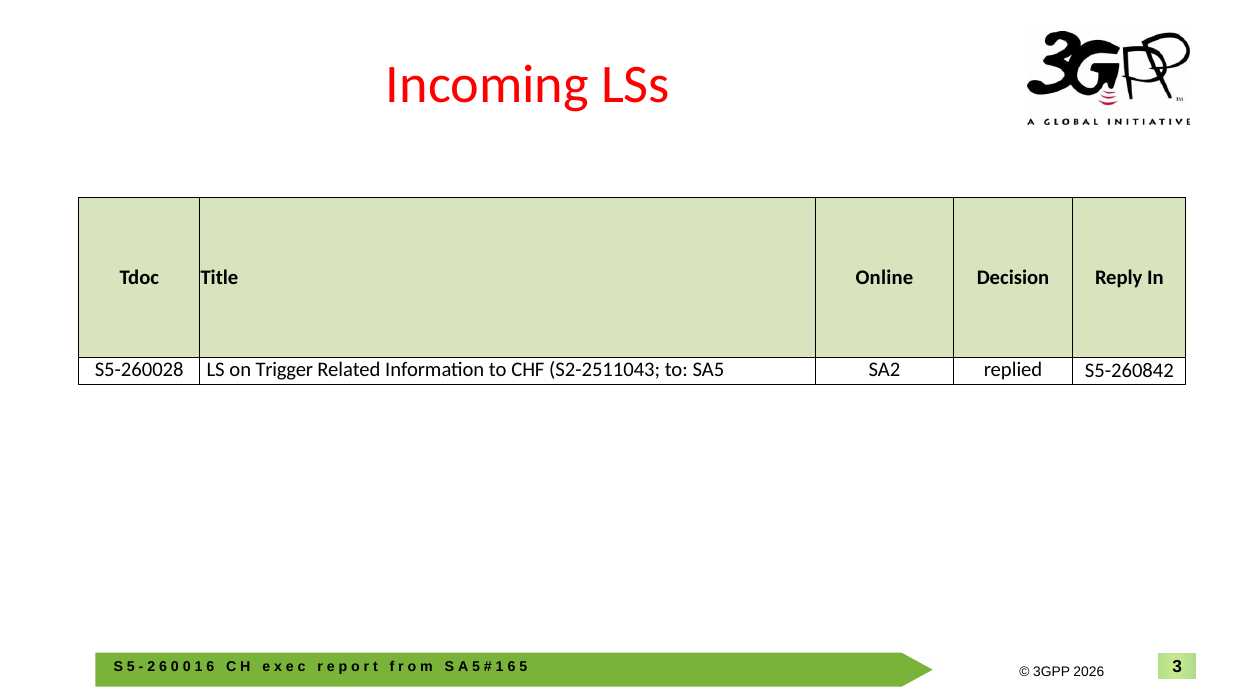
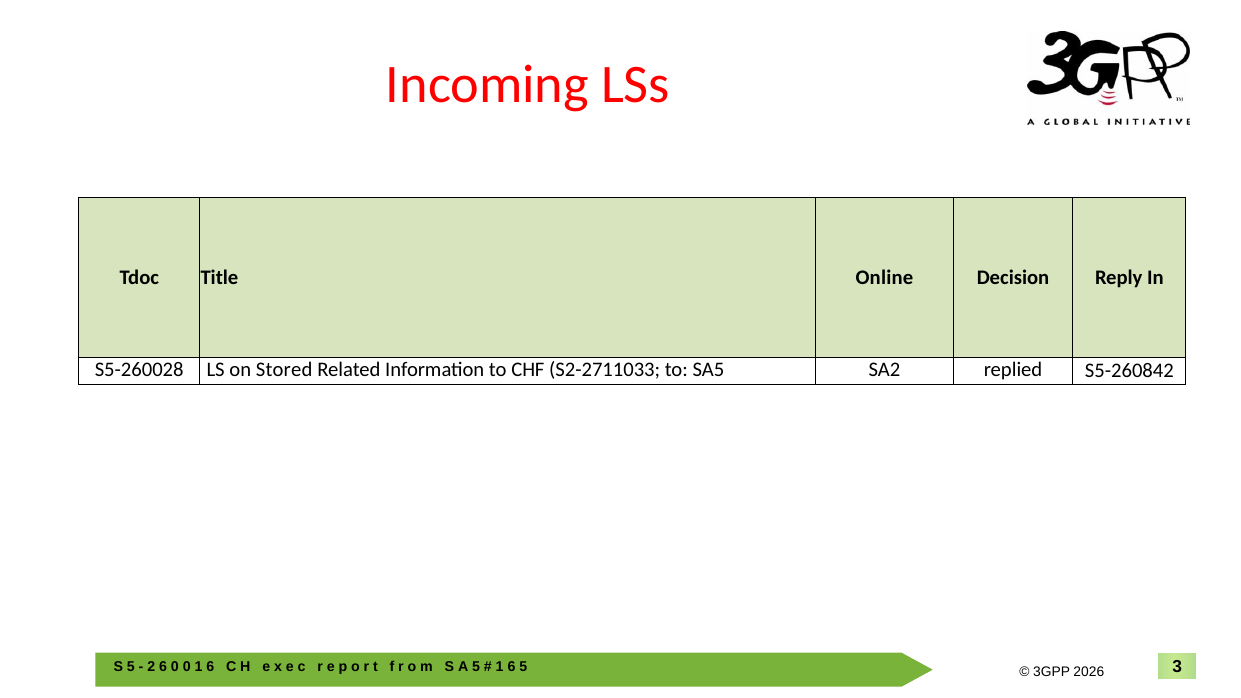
Trigger: Trigger -> Stored (284, 370)
S2-2511043: S2-2511043 -> S2-2711033 (605, 370)
